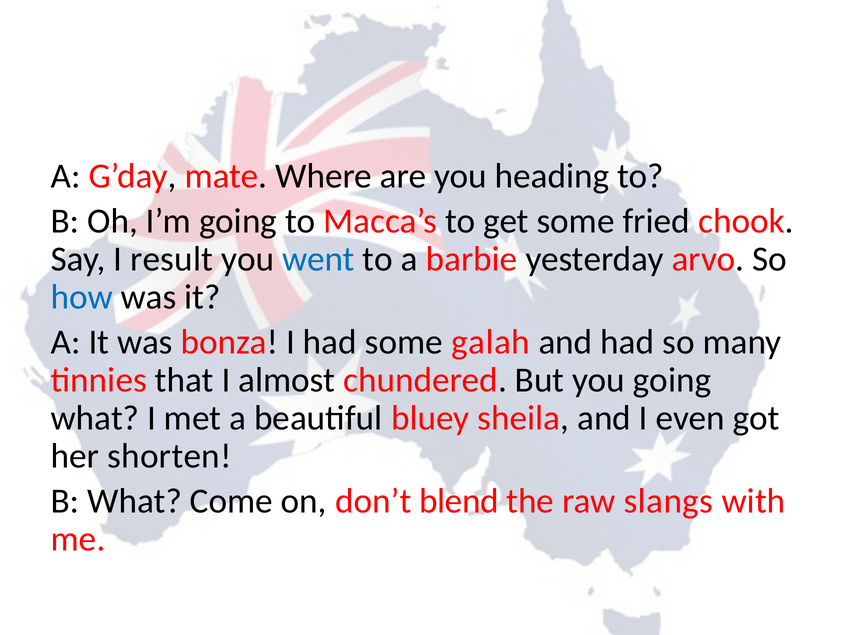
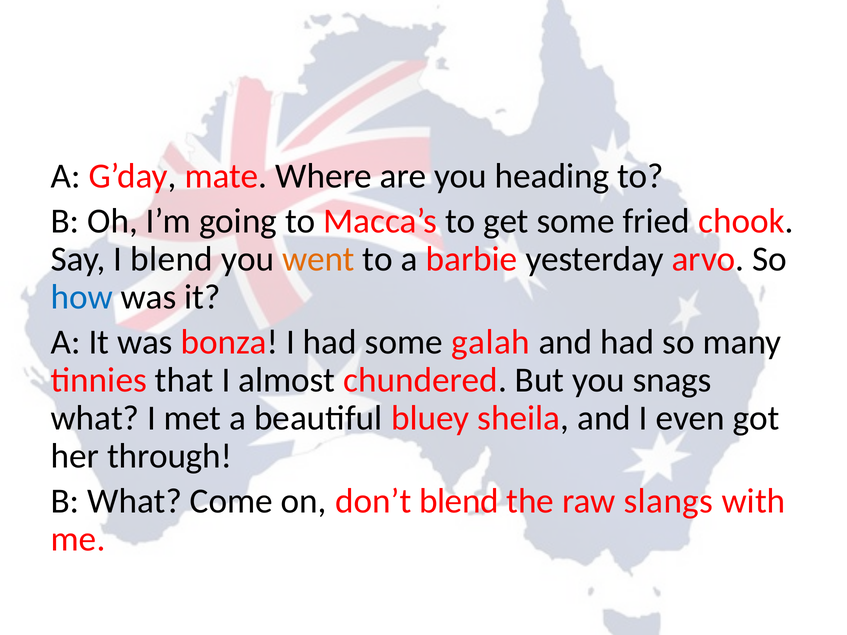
I result: result -> blend (172, 259)
went colour: blue -> orange (318, 259)
you going: going -> snags (672, 380)
shorten: shorten -> through (170, 456)
